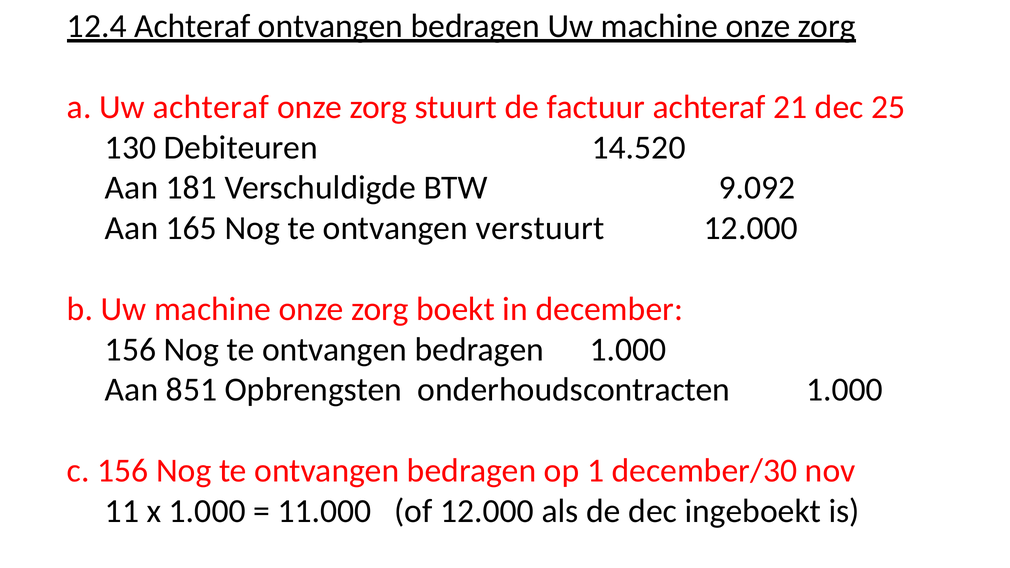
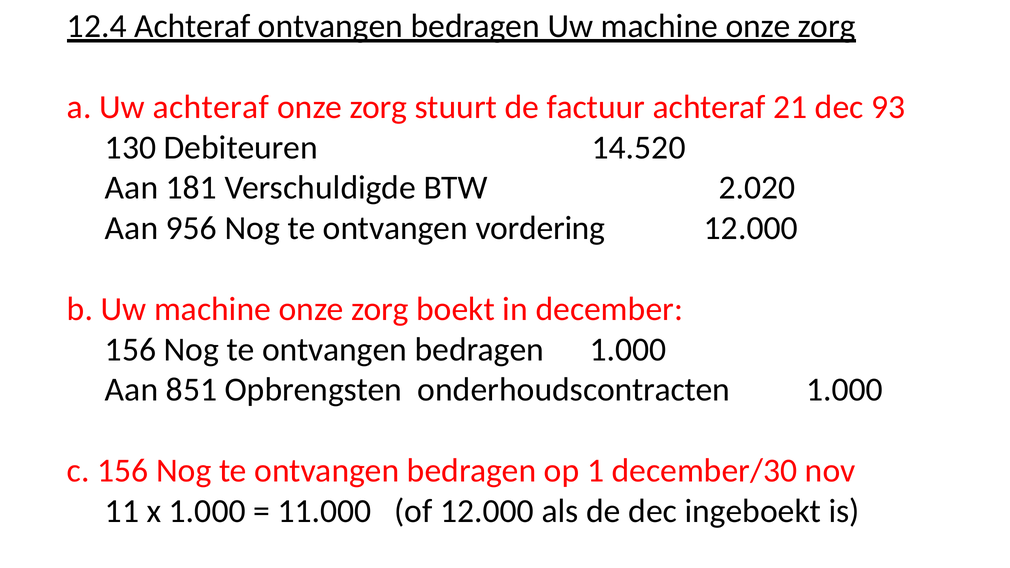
25: 25 -> 93 (888, 107)
9.092: 9.092 -> 2.020 (757, 188)
165: 165 -> 956 (191, 228)
verstuurt: verstuurt -> vordering (540, 228)
